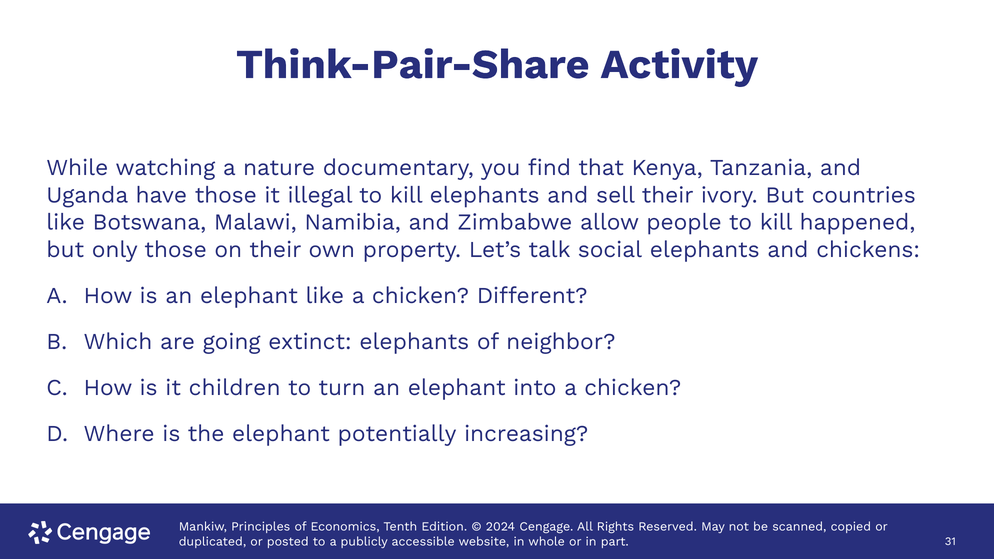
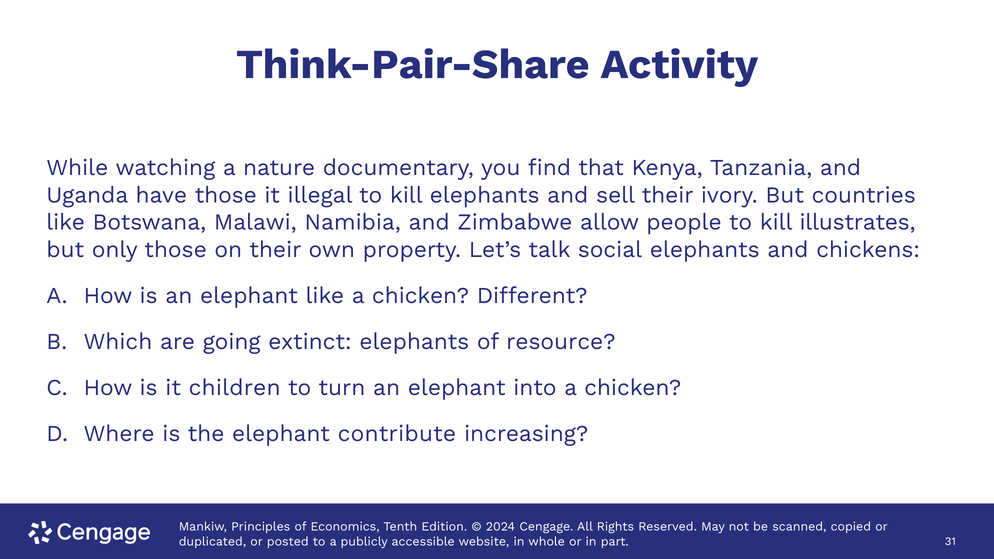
happened: happened -> illustrates (858, 222)
neighbor: neighbor -> resource (561, 342)
potentially: potentially -> contribute (397, 434)
